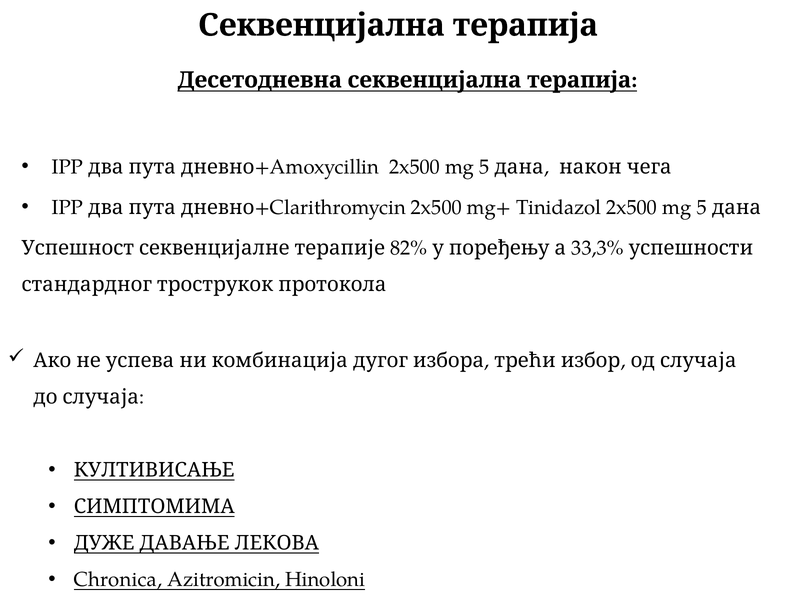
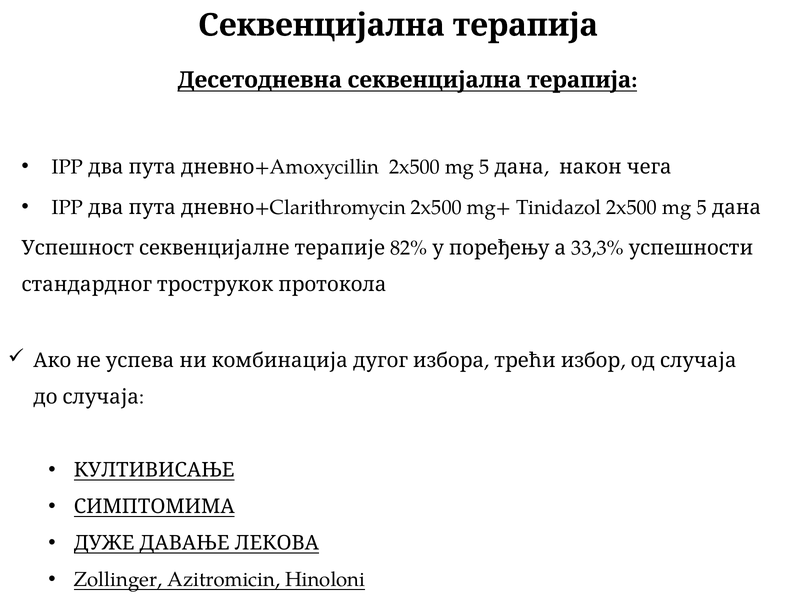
Chronica: Chronica -> Zollinger (118, 579)
